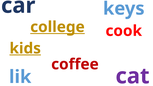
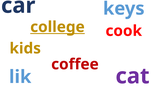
kids underline: present -> none (25, 48)
